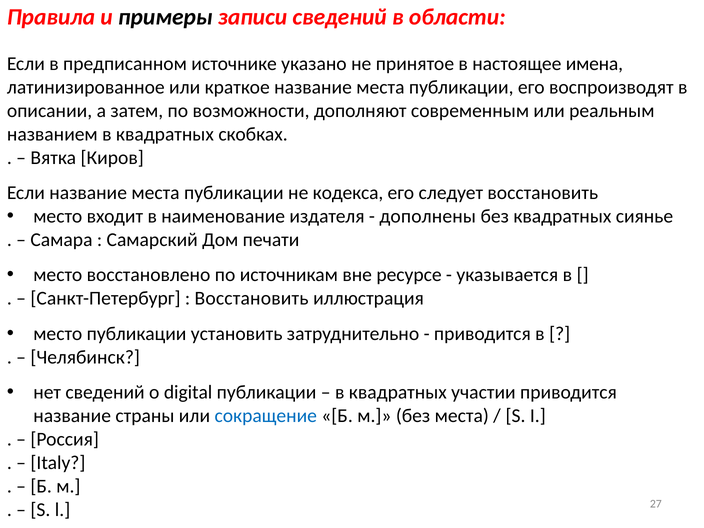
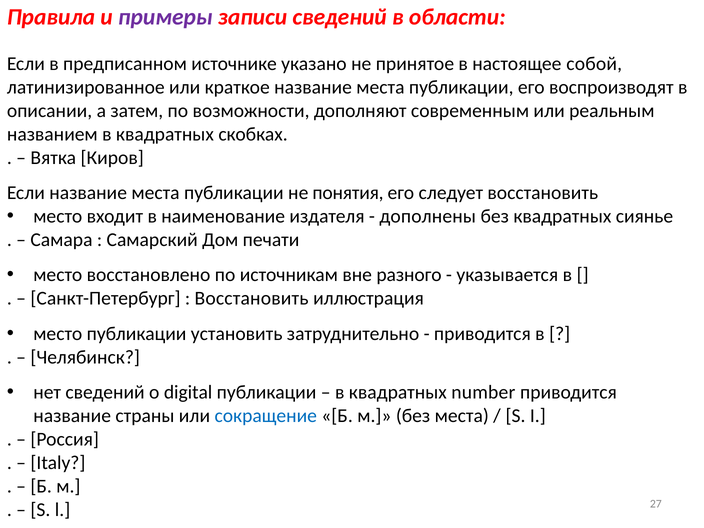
примеры colour: black -> purple (165, 17)
имена: имена -> собой (594, 64)
кодекса: кодекса -> понятия (348, 193)
ресурсе: ресурсе -> разного (409, 275)
участии: участии -> number (483, 392)
